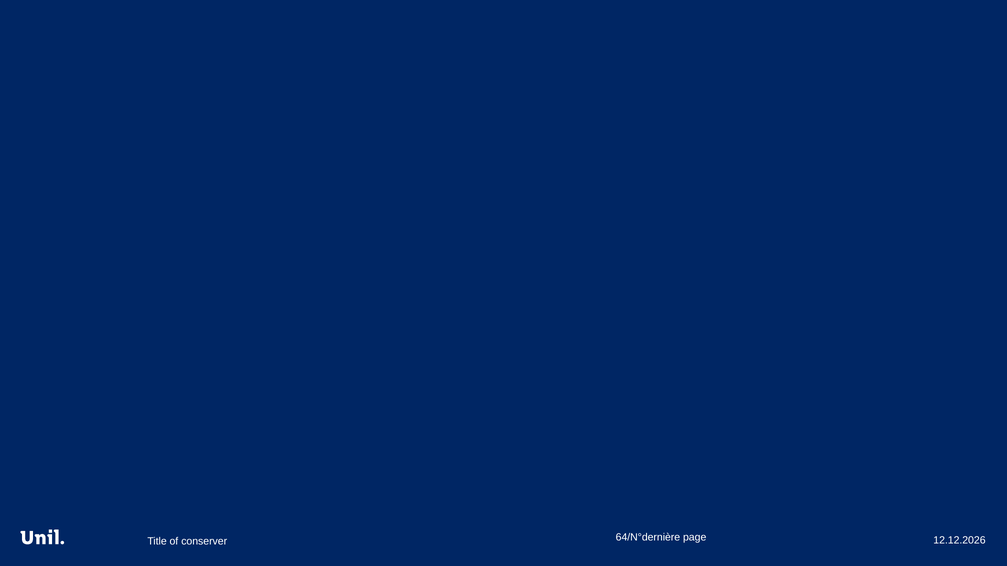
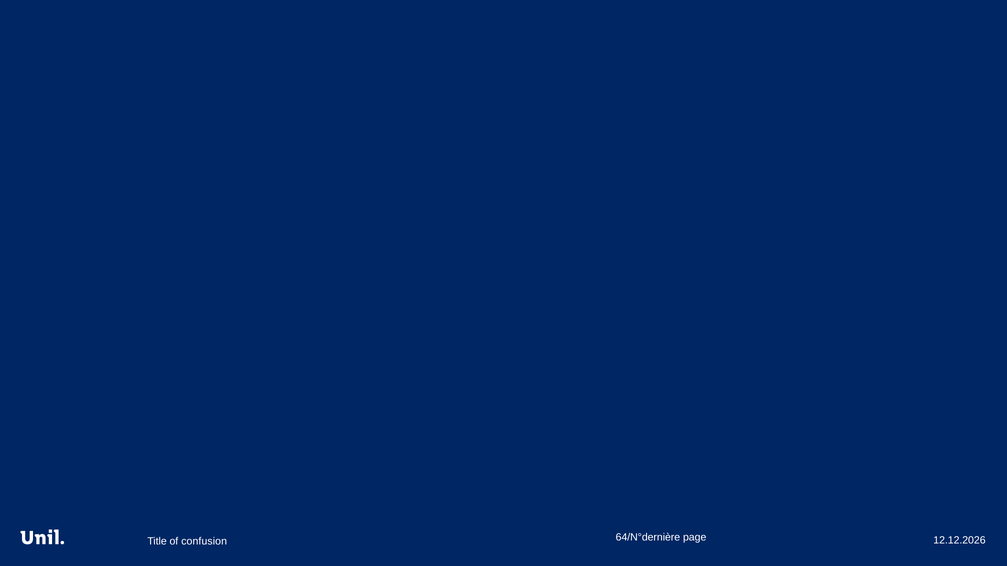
conserver: conserver -> confusion (204, 542)
